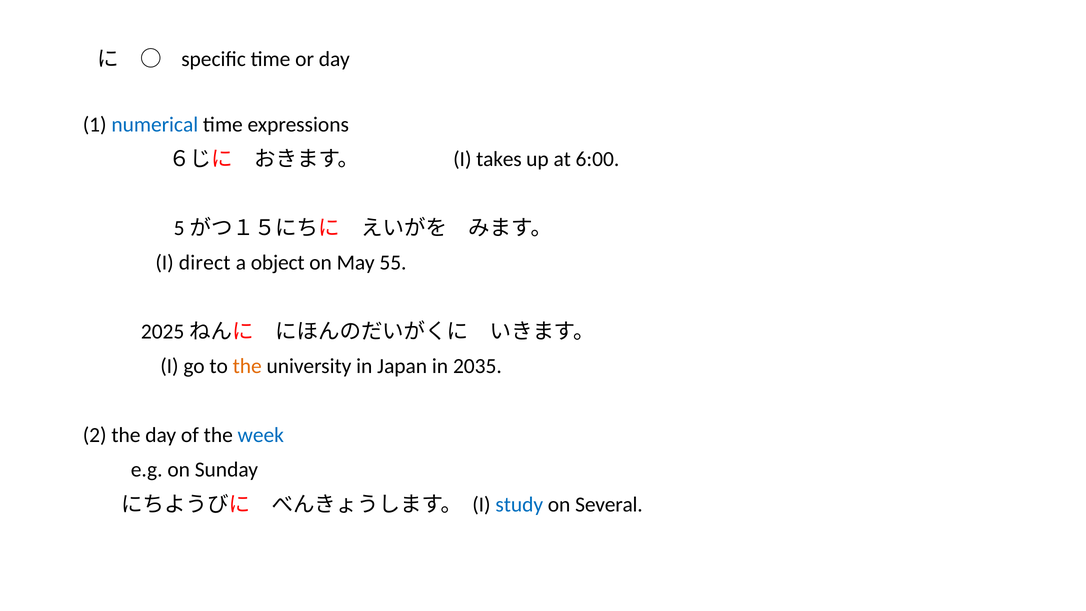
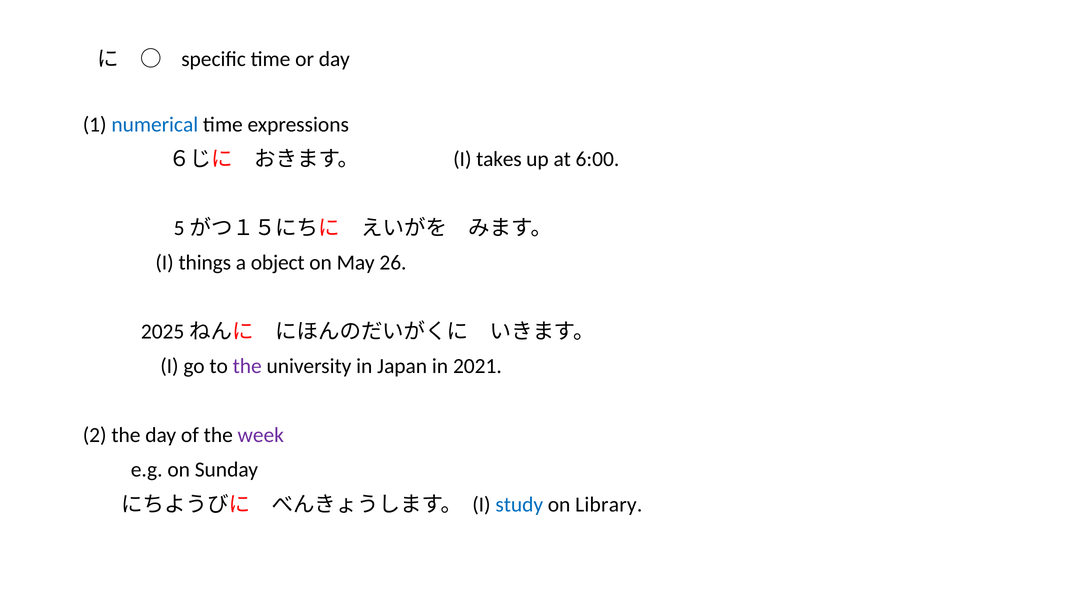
direct: direct -> things (205, 263)
55: 55 -> 26 (393, 263)
the colour: orange -> purple (247, 366)
2035: 2035 -> 2021 (477, 366)
week colour: blue -> purple (261, 435)
Several: Several -> Library (609, 504)
